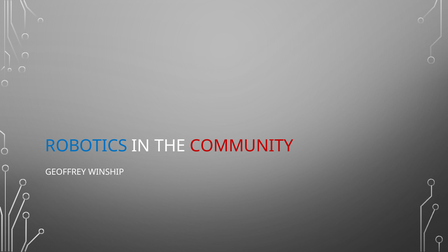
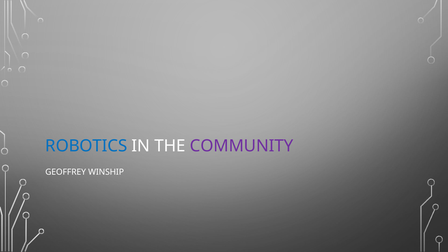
COMMUNITY colour: red -> purple (242, 146)
